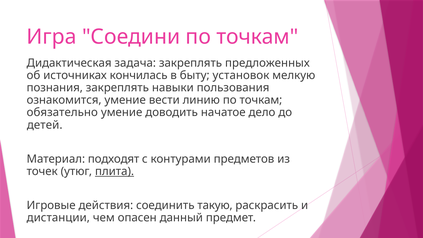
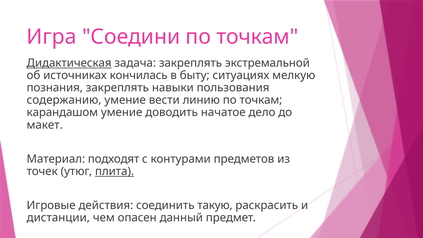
Дидактическая underline: none -> present (69, 63)
предложенных: предложенных -> экстремальной (267, 63)
установок: установок -> ситуациях (241, 75)
ознакомится: ознакомится -> содержанию (64, 100)
обязательно: обязательно -> карандашом (62, 113)
детей: детей -> макет (45, 125)
